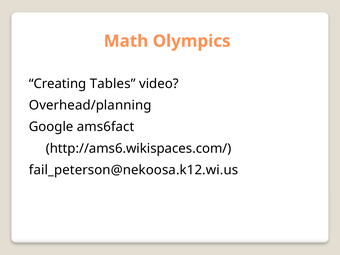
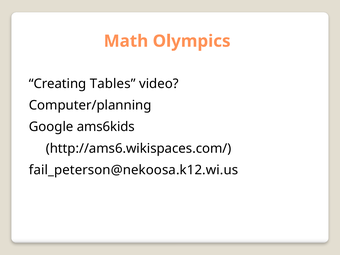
Overhead/planning: Overhead/planning -> Computer/planning (90, 105)
ams6fact: ams6fact -> ams6kids (106, 127)
